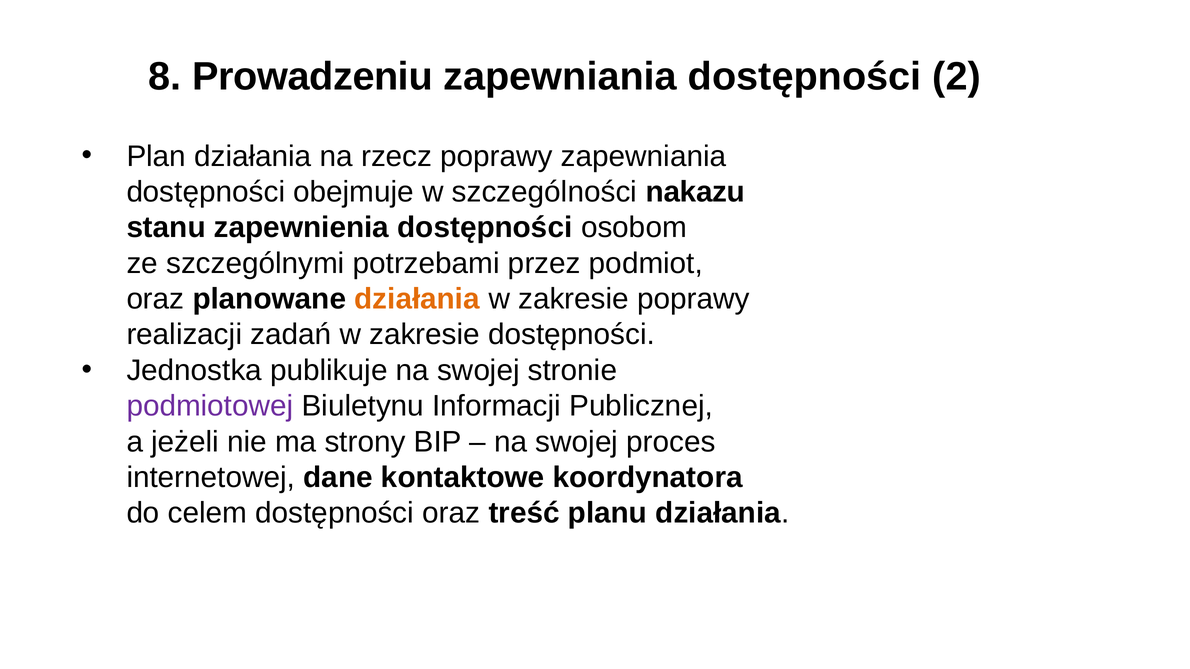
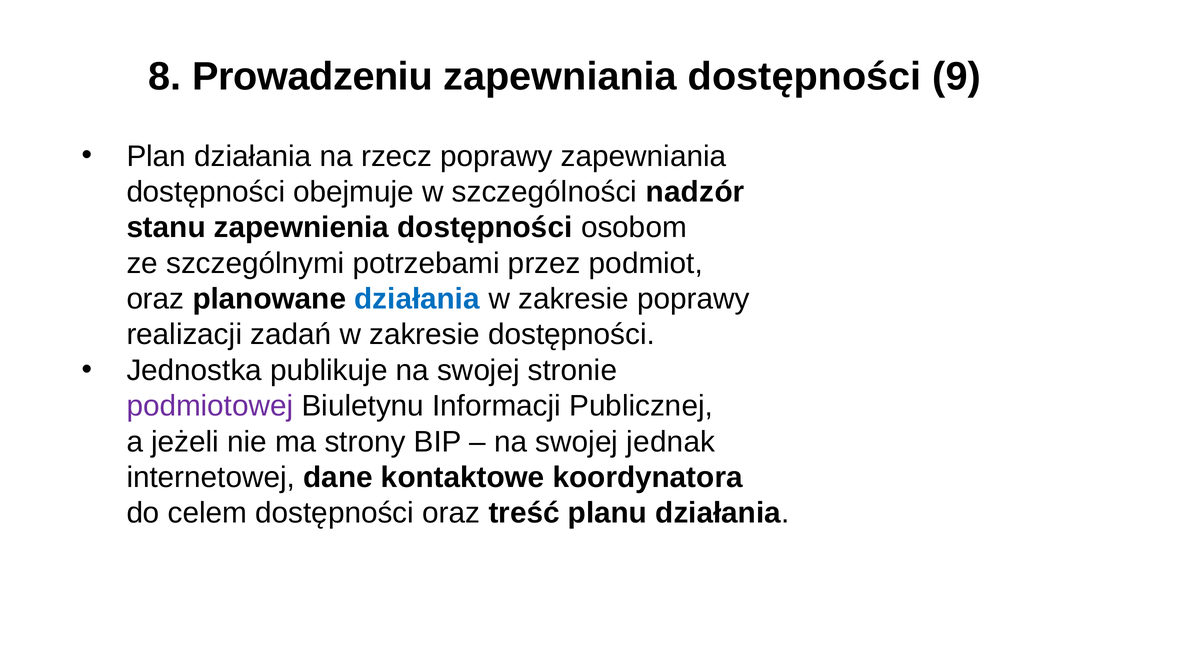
2: 2 -> 9 (957, 77)
nakazu: nakazu -> nadzór (695, 192)
działania colour: orange -> blue (417, 299)
proces: proces -> jednak (671, 442)
